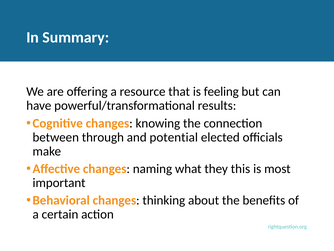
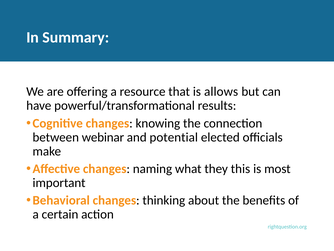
feeling: feeling -> allows (221, 91)
through: through -> webinar (103, 137)
